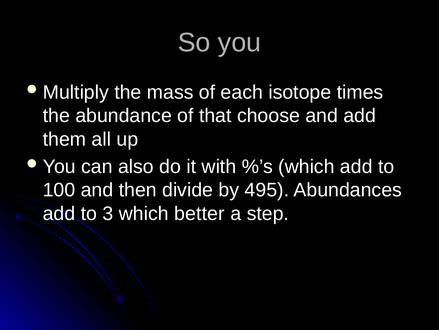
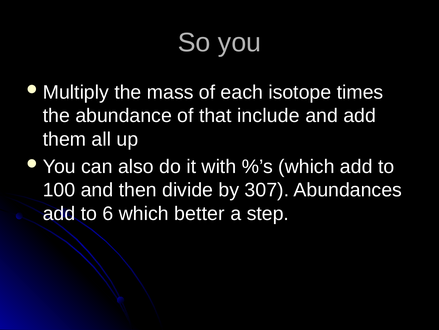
choose: choose -> include (268, 116)
495: 495 -> 307 (267, 190)
3: 3 -> 6 (108, 213)
